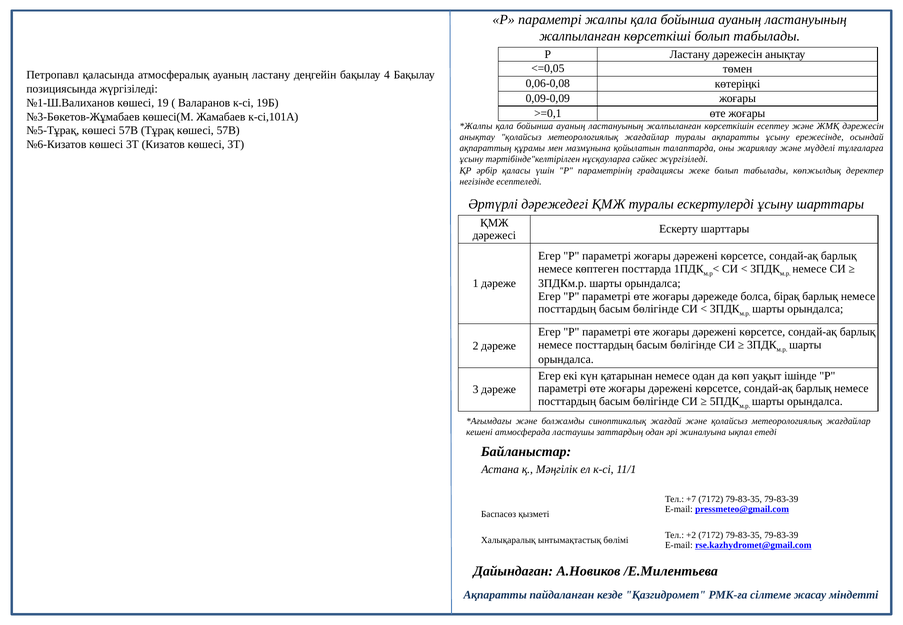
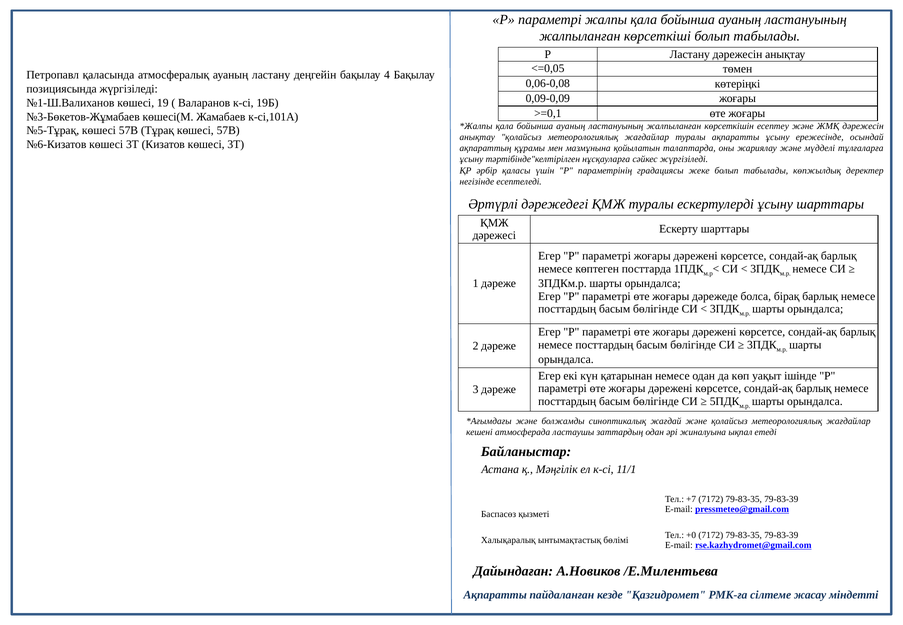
+2: +2 -> +0 (691, 535)
